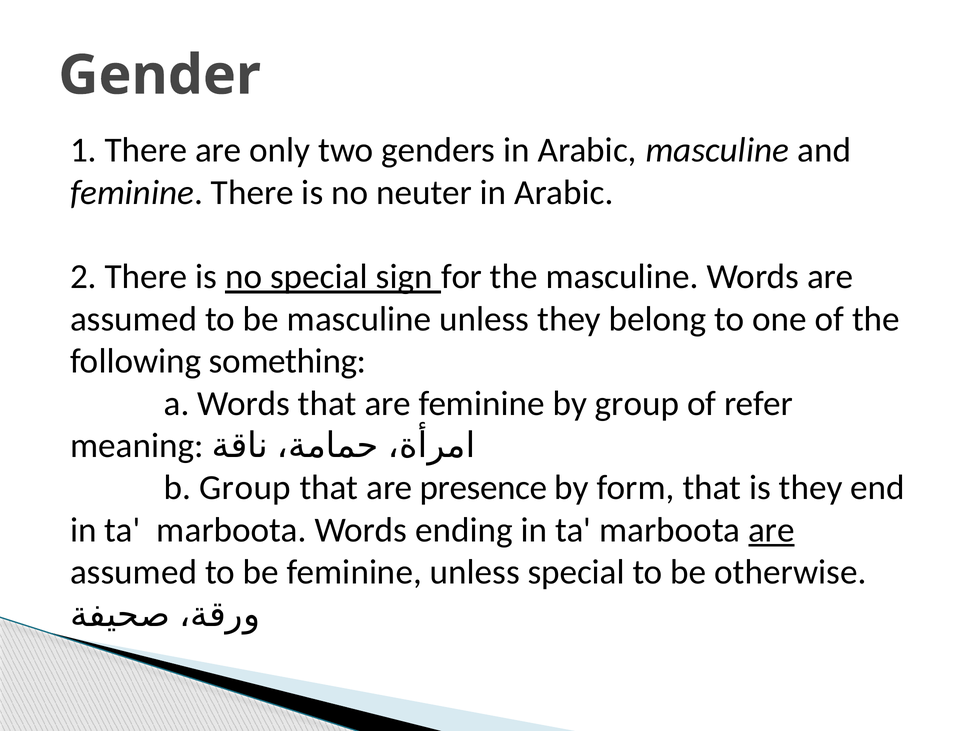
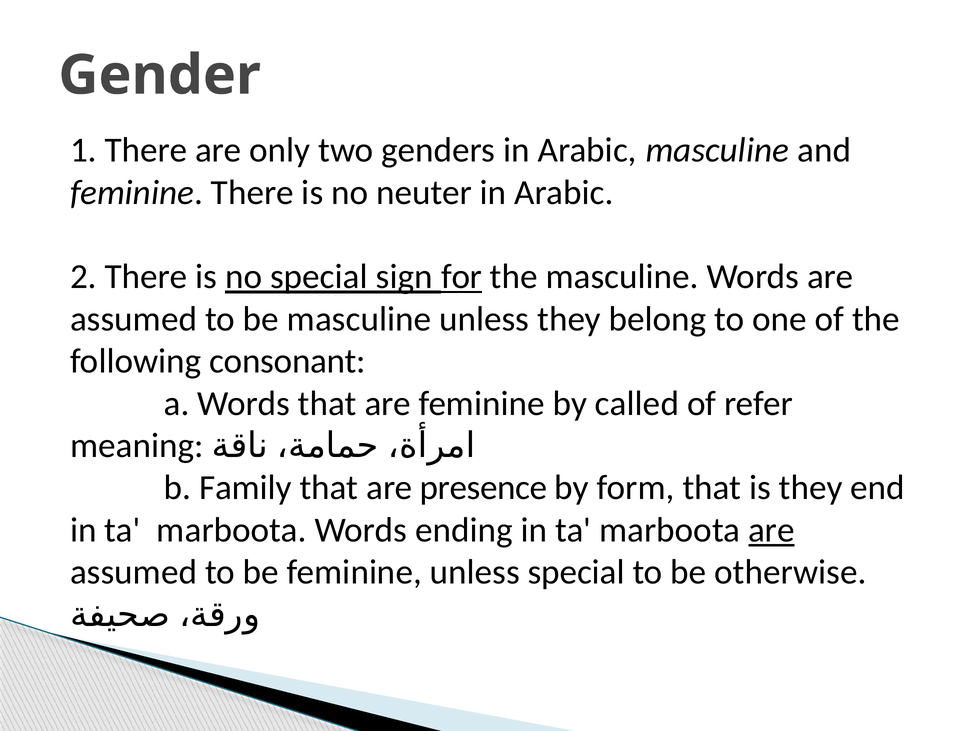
for underline: none -> present (462, 277)
something: something -> consonant (288, 361)
by group: group -> called (637, 404)
b Group: Group -> Family (245, 488)
